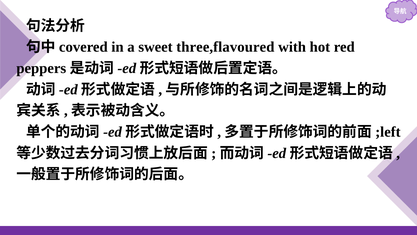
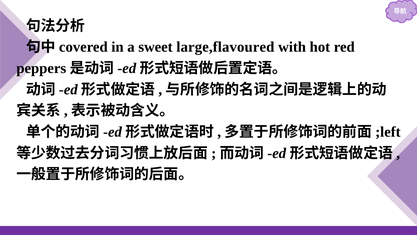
three,flavoured: three,flavoured -> large,flavoured (225, 47)
